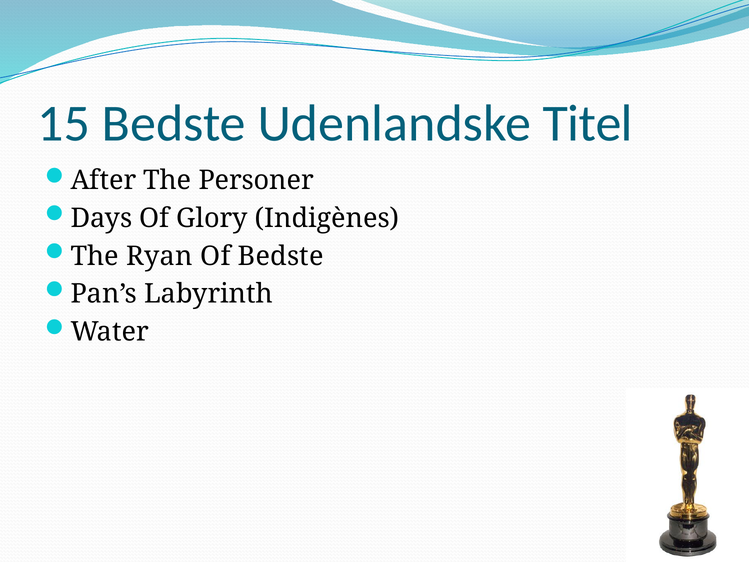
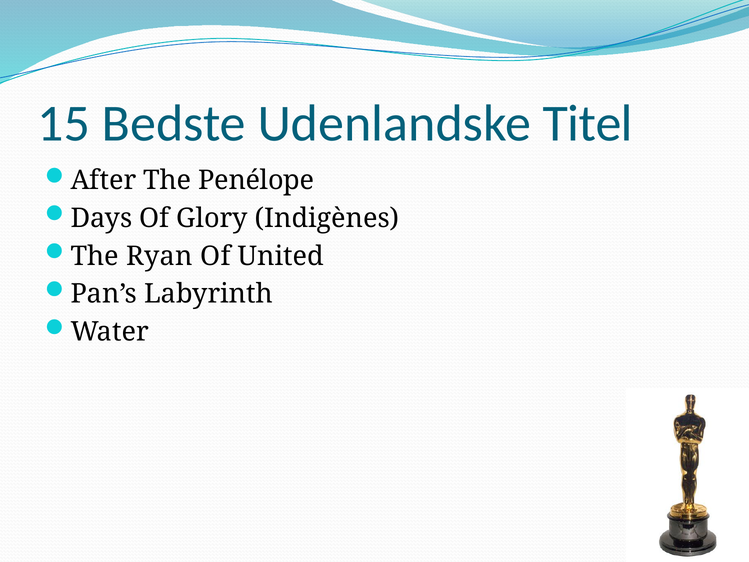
Personer: Personer -> Penélope (256, 180)
Of Bedste: Bedste -> United (281, 256)
